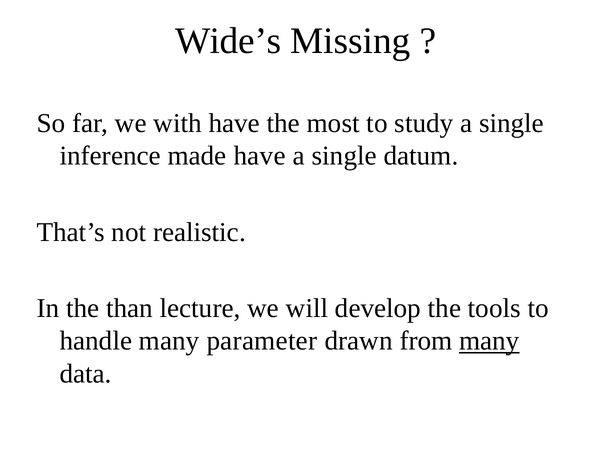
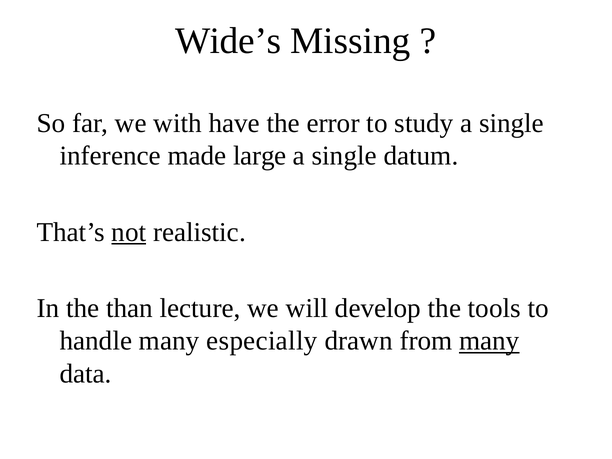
most: most -> error (333, 123)
made have: have -> large (260, 156)
not underline: none -> present (129, 232)
parameter: parameter -> especially (262, 341)
